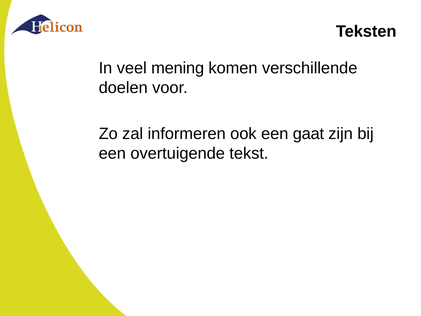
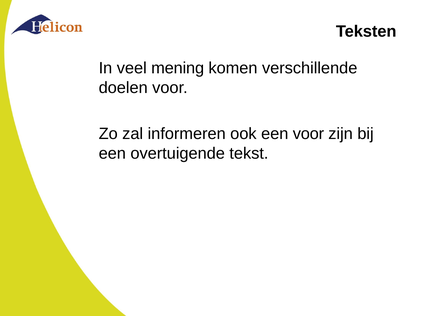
een gaat: gaat -> voor (308, 134)
